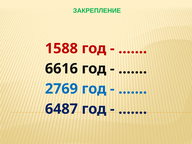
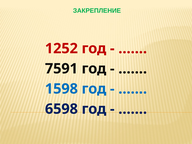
1588: 1588 -> 1252 (61, 48)
6616: 6616 -> 7591 (61, 69)
2769: 2769 -> 1598 (61, 89)
6487: 6487 -> 6598 (61, 109)
